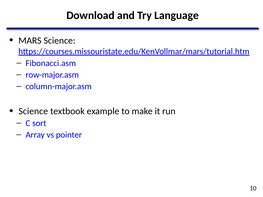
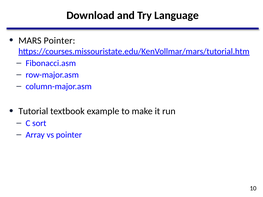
MARS Science: Science -> Pointer (59, 41)
Science: Science -> Tutorial (33, 111)
